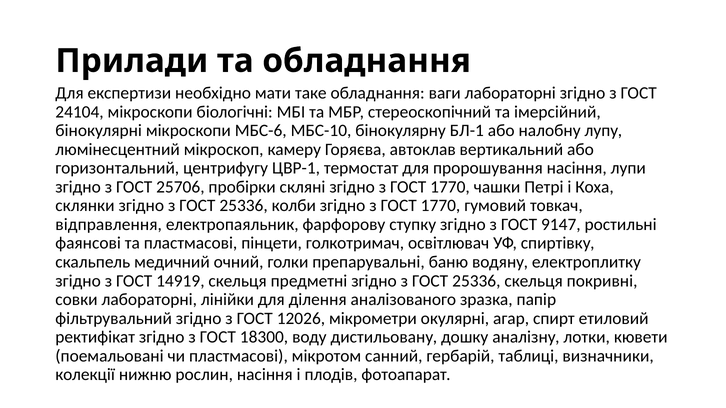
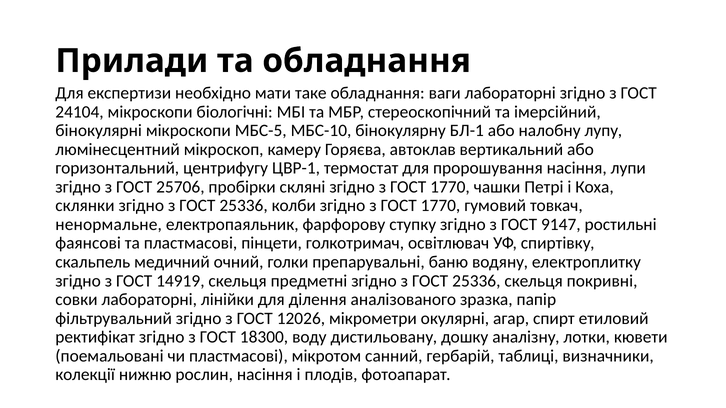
МБС-6: МБС-6 -> МБС-5 (261, 131)
відправлення: відправлення -> ненормальне (109, 225)
